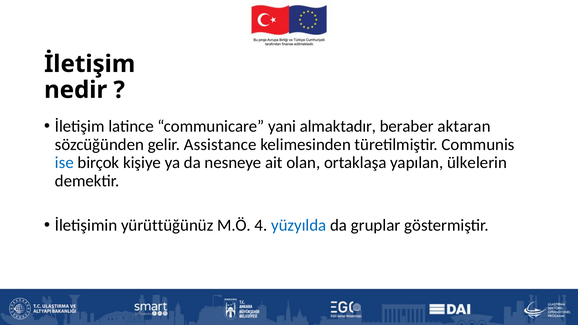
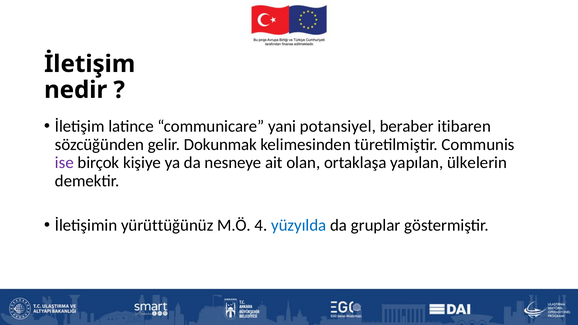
almaktadır: almaktadır -> potansiyel (338, 126)
aktaran: aktaran -> itibaren (464, 126)
Assistance: Assistance -> Dokunmak (220, 145)
ise colour: blue -> purple (64, 163)
